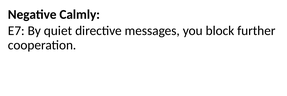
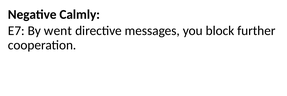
quiet: quiet -> went (58, 31)
